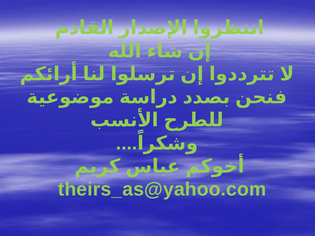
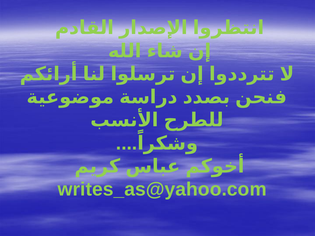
theirs_as@yahoo.com: theirs_as@yahoo.com -> writes_as@yahoo.com (162, 190)
